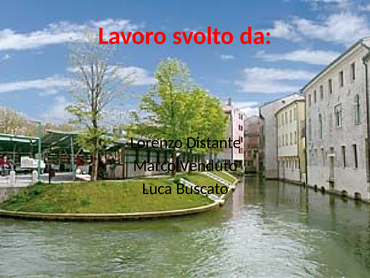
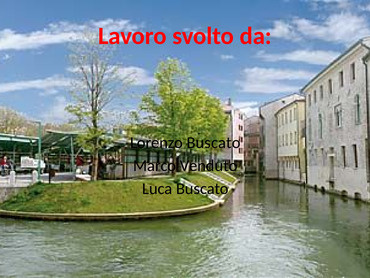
Lorenzo Distante: Distante -> Buscato (214, 142)
